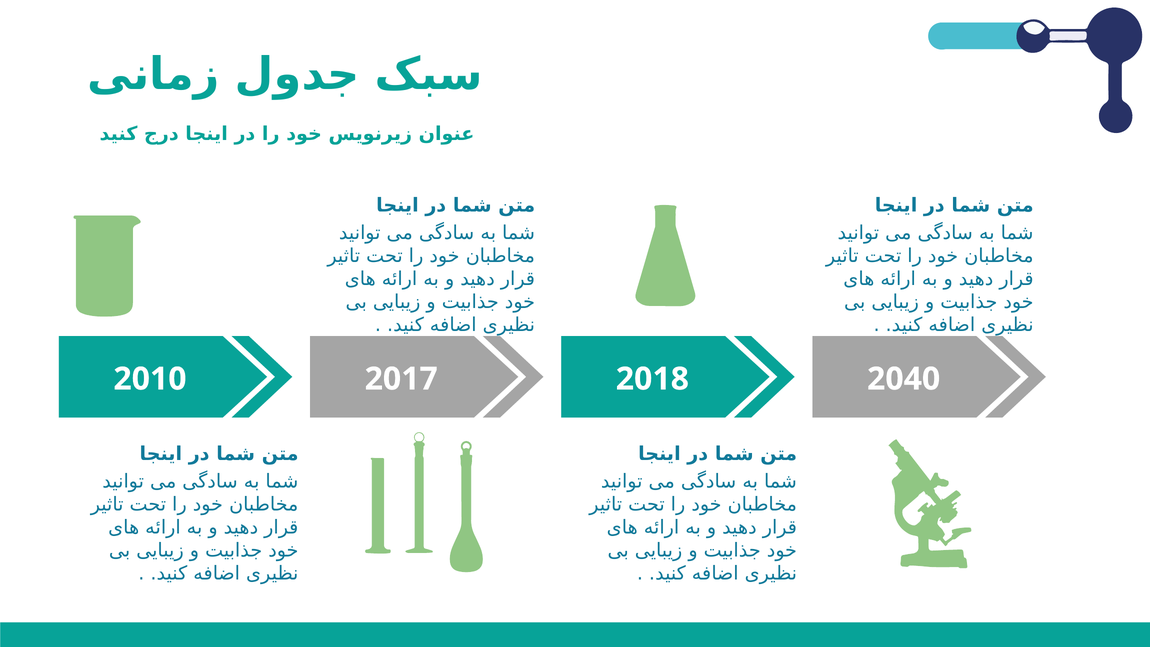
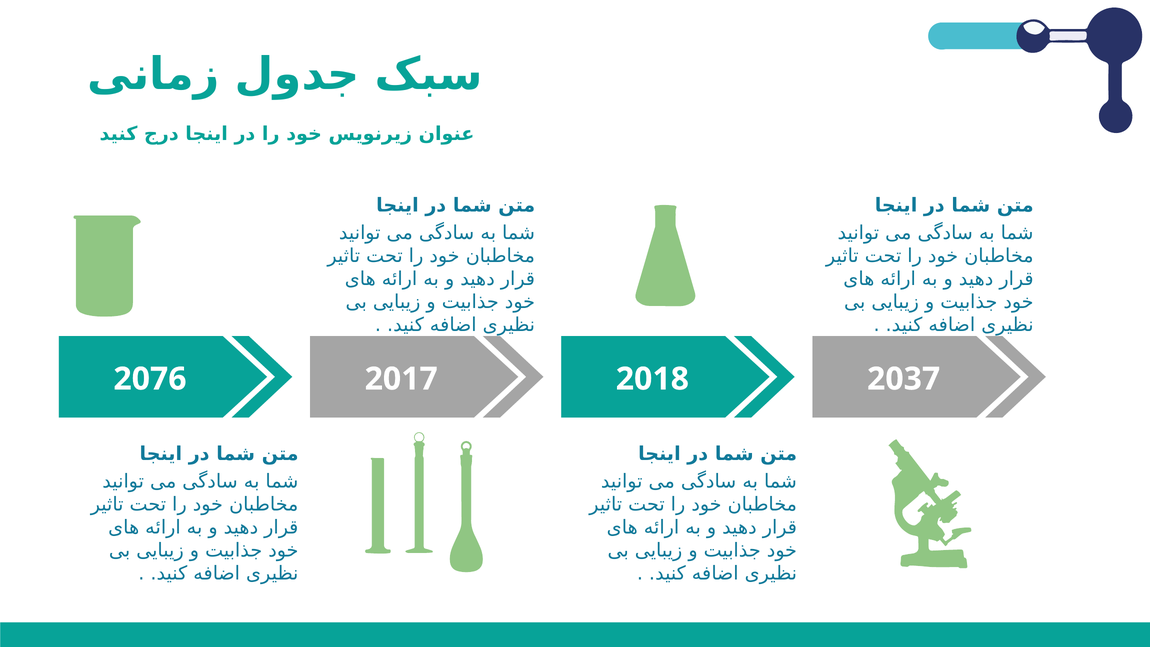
2010: 2010 -> 2076 (150, 379)
2040: 2040 -> 2037 (904, 379)
